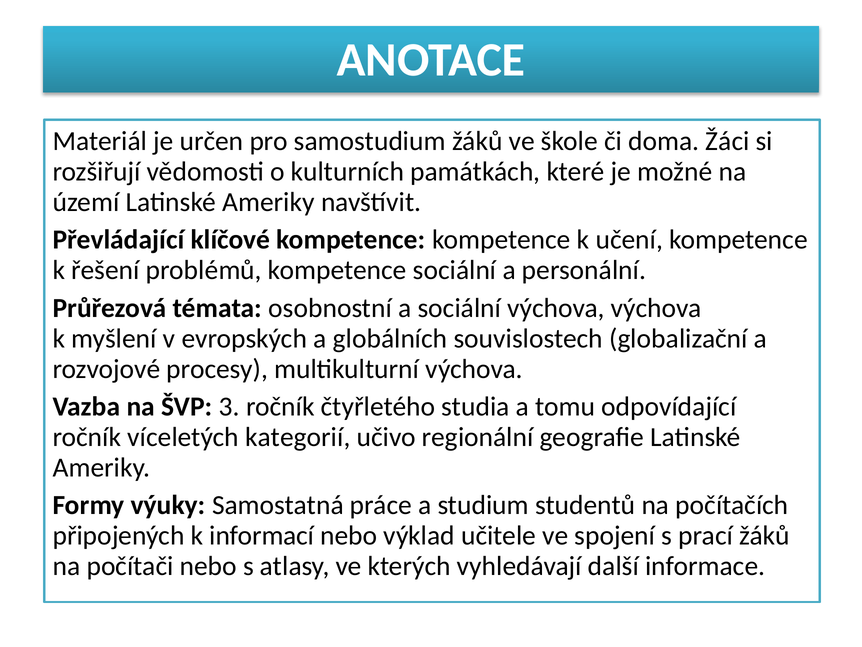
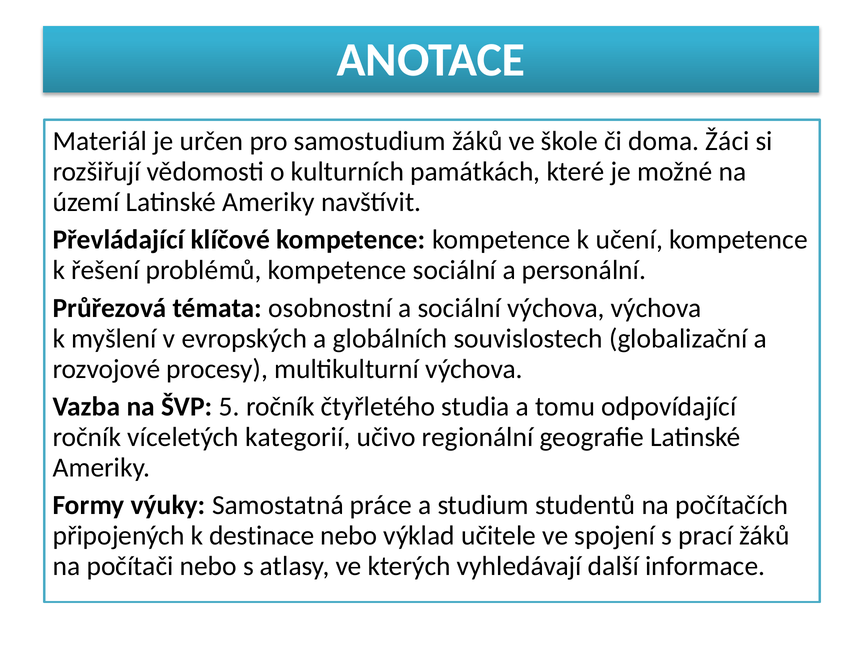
3: 3 -> 5 (229, 406)
informací: informací -> destinace (262, 535)
